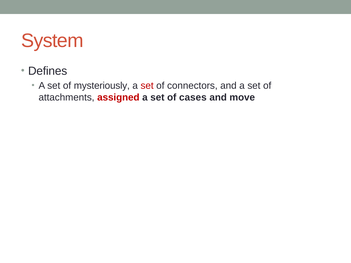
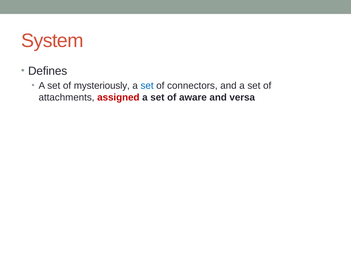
set colour: red -> blue (147, 86)
cases: cases -> aware (193, 97)
move: move -> versa (242, 97)
